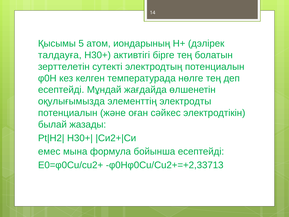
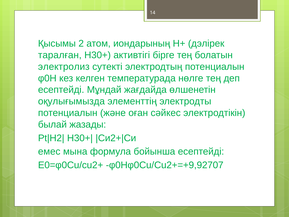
5: 5 -> 2 (81, 43)
талдауға: талдауға -> таралған (60, 55)
зерттелетін: зерттелетін -> электролиз (64, 67)
φ0Hφ0Cu/Cu2+=+2,33713: φ0Hφ0Cu/Cu2+=+2,33713 -> φ0Hφ0Cu/Cu2+=+9,92707 (165, 165)
